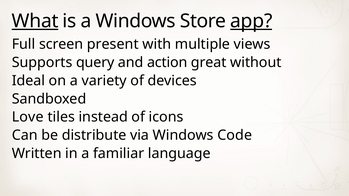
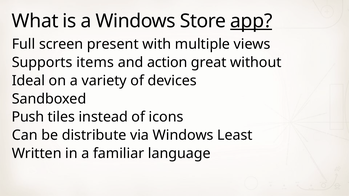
What underline: present -> none (35, 21)
query: query -> items (95, 62)
Love: Love -> Push (28, 117)
Code: Code -> Least (235, 135)
